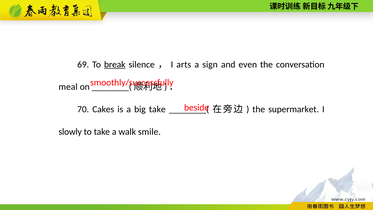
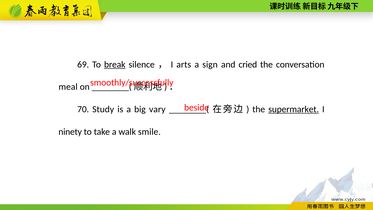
even: even -> cried (248, 64)
Cakes: Cakes -> Study (103, 109)
big take: take -> vary (157, 109)
supermarket underline: none -> present (294, 109)
slowly: slowly -> ninety (70, 132)
